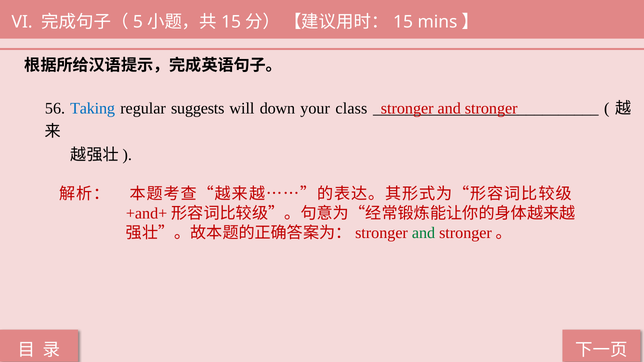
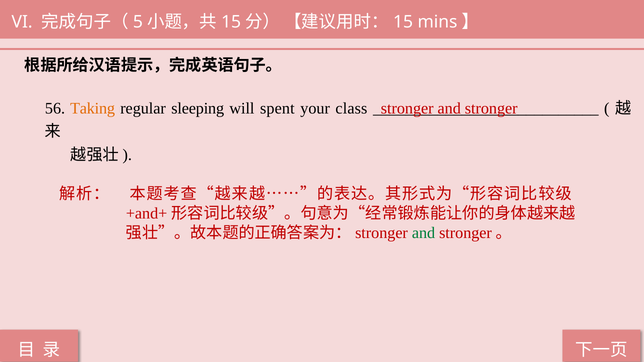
Taking colour: blue -> orange (93, 109)
suggests: suggests -> sleeping (198, 109)
down: down -> spent (277, 109)
